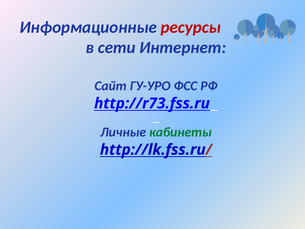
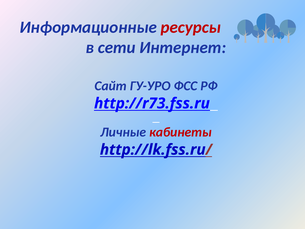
кабинеты colour: green -> red (180, 132)
